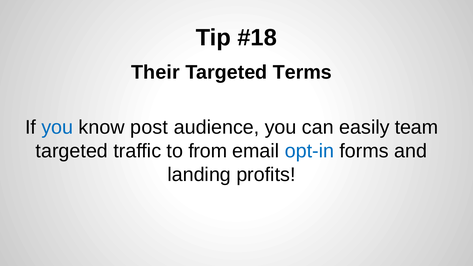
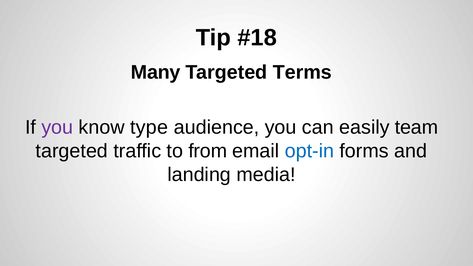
Their: Their -> Many (156, 72)
you colour: blue -> purple (57, 127)
post: post -> type (149, 127)
profits: profits -> media (266, 175)
